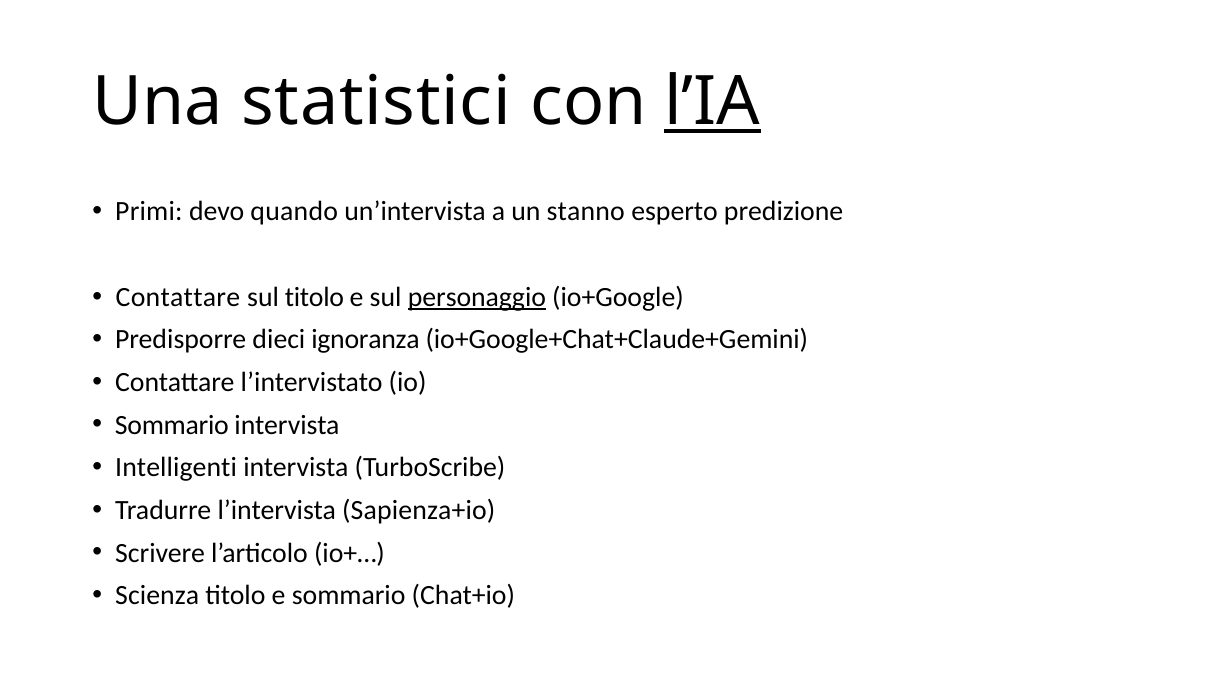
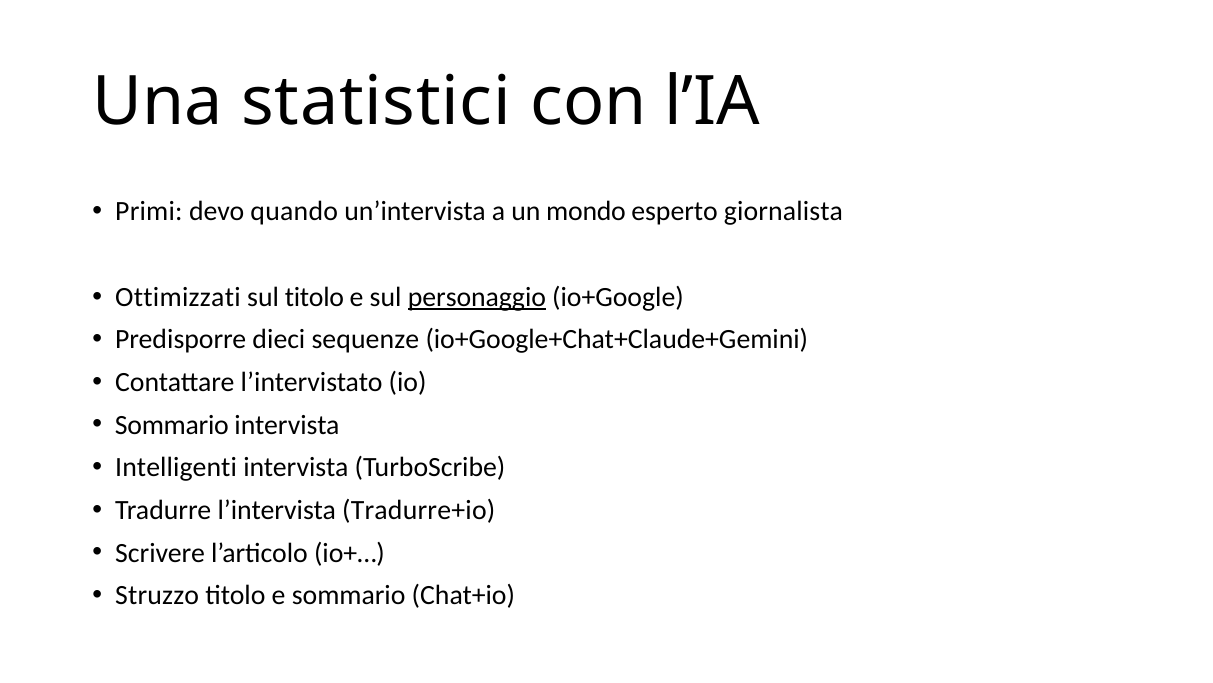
l’IA underline: present -> none (712, 102)
stanno: stanno -> mondo (586, 211)
predizione: predizione -> giornalista (783, 211)
Contattare: Contattare -> Ottimizzati (178, 297)
ignoranza: ignoranza -> sequenze (365, 339)
Sapienza+io: Sapienza+io -> Tradurre+io (419, 510)
Scienza: Scienza -> Struzzo (157, 595)
